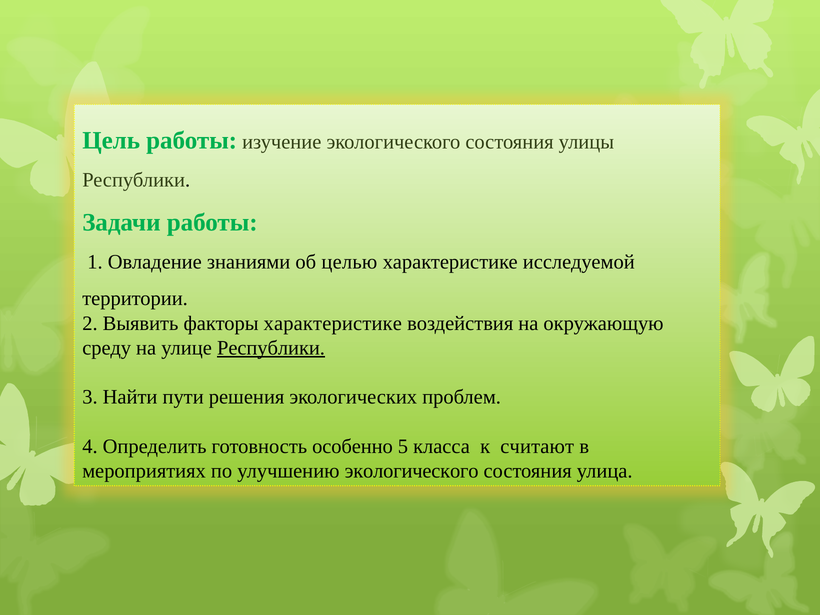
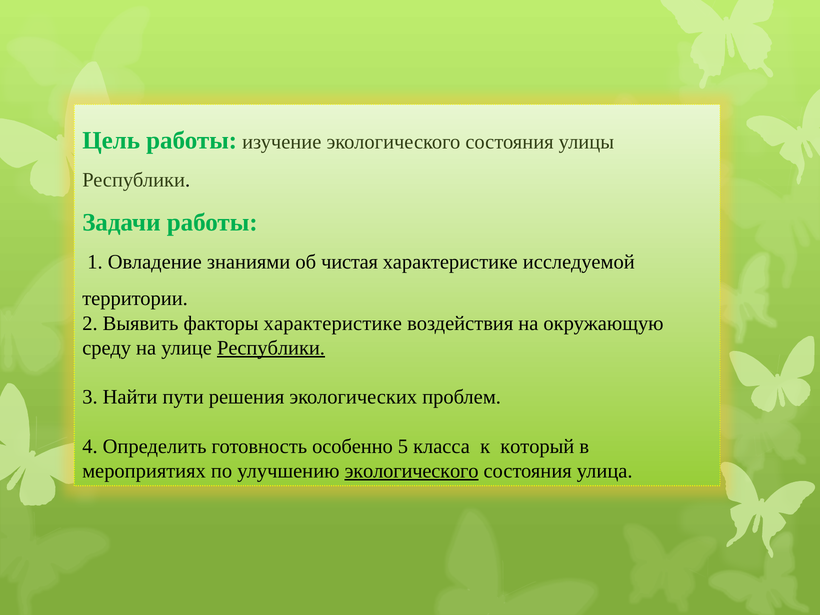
целью: целью -> чистая (350, 262)
считают: считают -> который (537, 446)
экологического underline: none -> present (412, 471)
